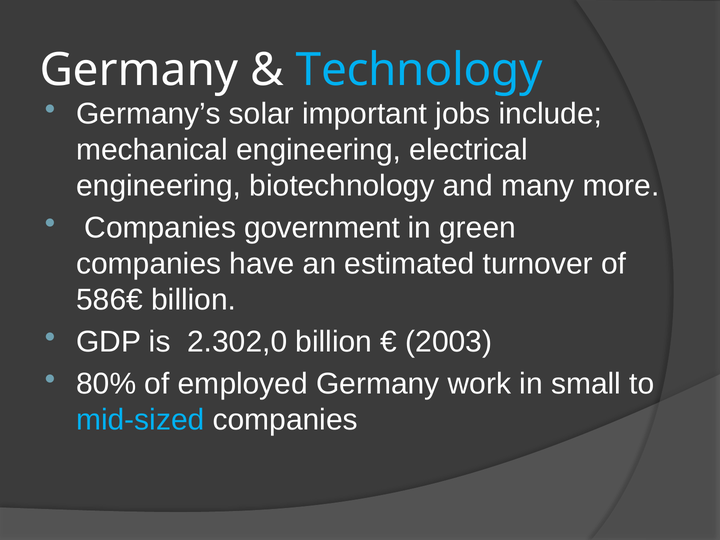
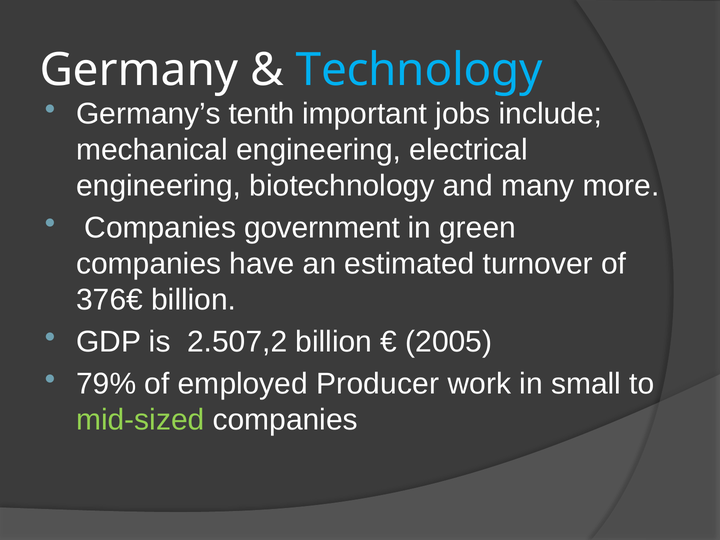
solar: solar -> tenth (261, 114)
586€: 586€ -> 376€ (110, 300)
2.302,0: 2.302,0 -> 2.507,2 (237, 342)
2003: 2003 -> 2005 (449, 342)
80%: 80% -> 79% (106, 384)
employed Germany: Germany -> Producer (378, 384)
mid-sized colour: light blue -> light green (140, 420)
